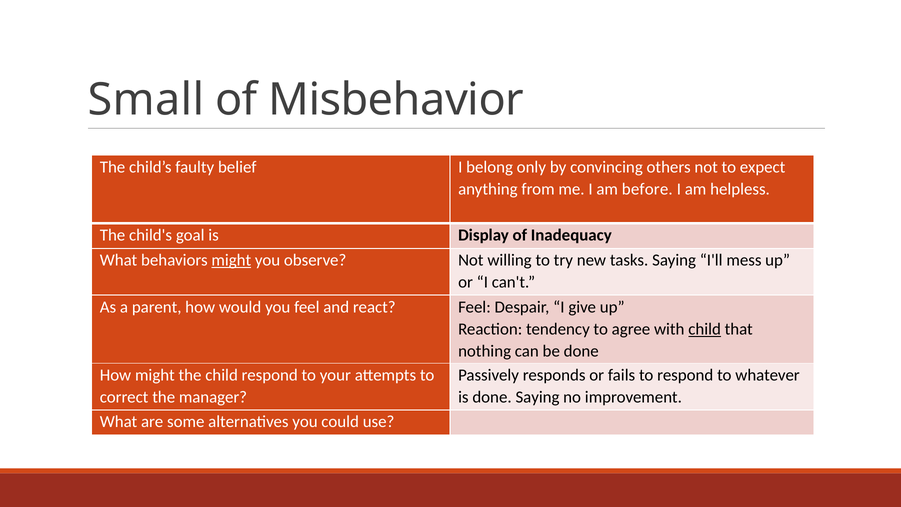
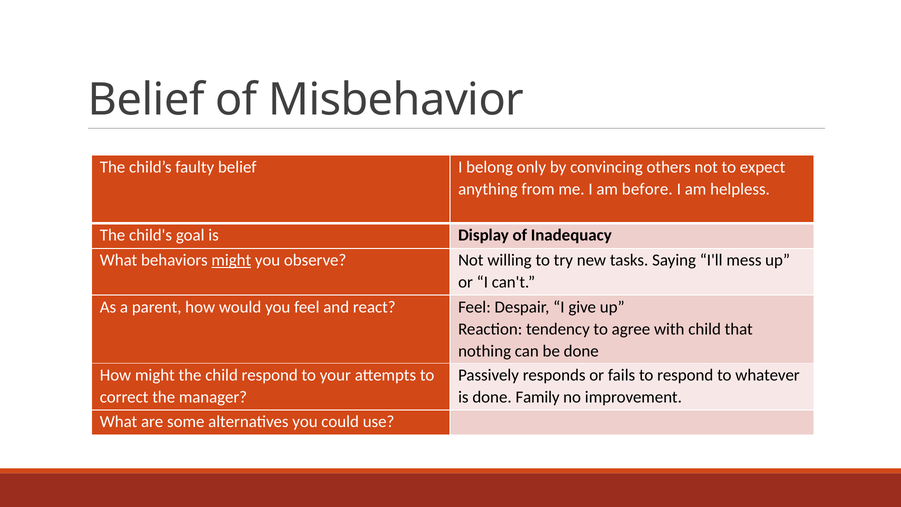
Small: Small -> Belief (146, 100)
child underline: present -> none (705, 329)
done Saying: Saying -> Family (538, 397)
